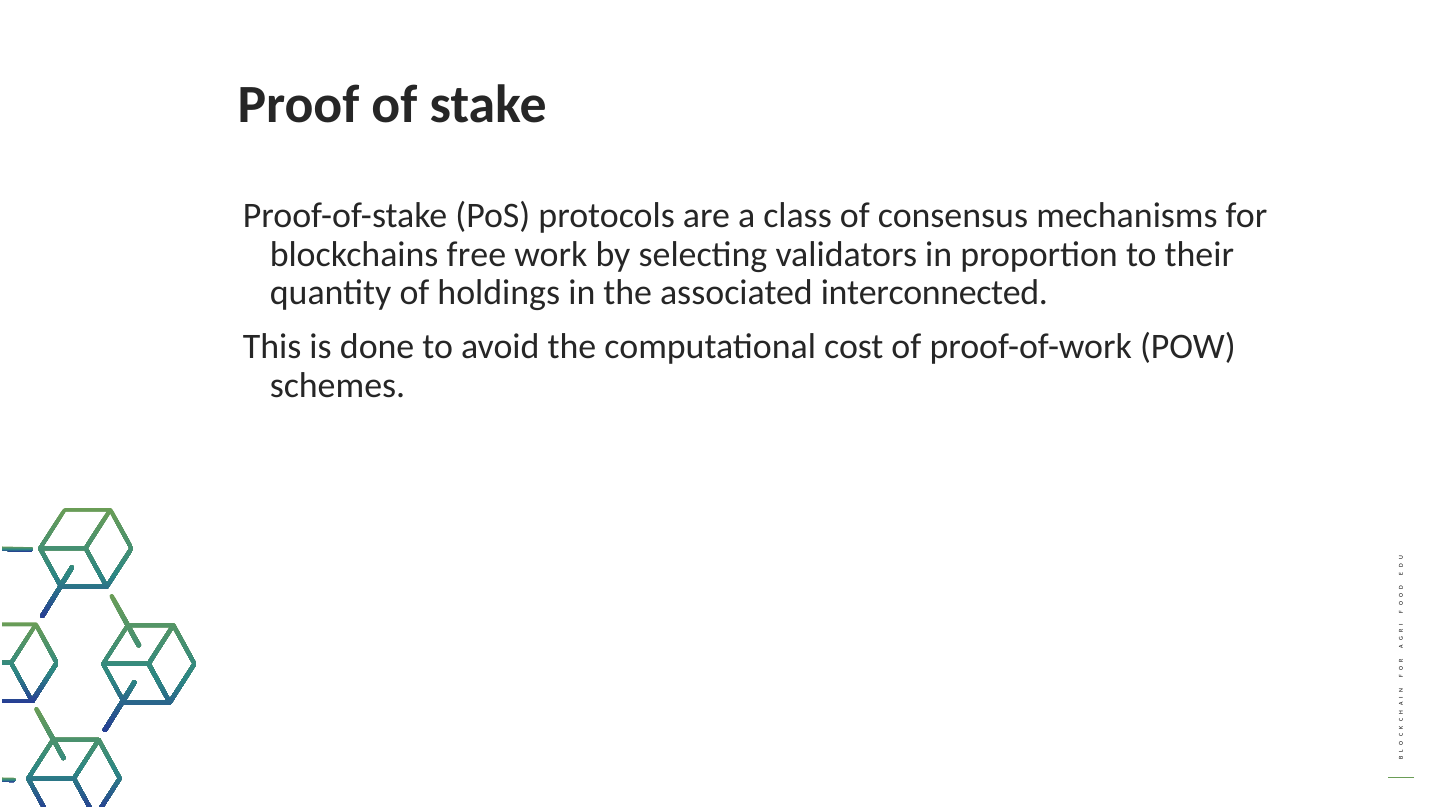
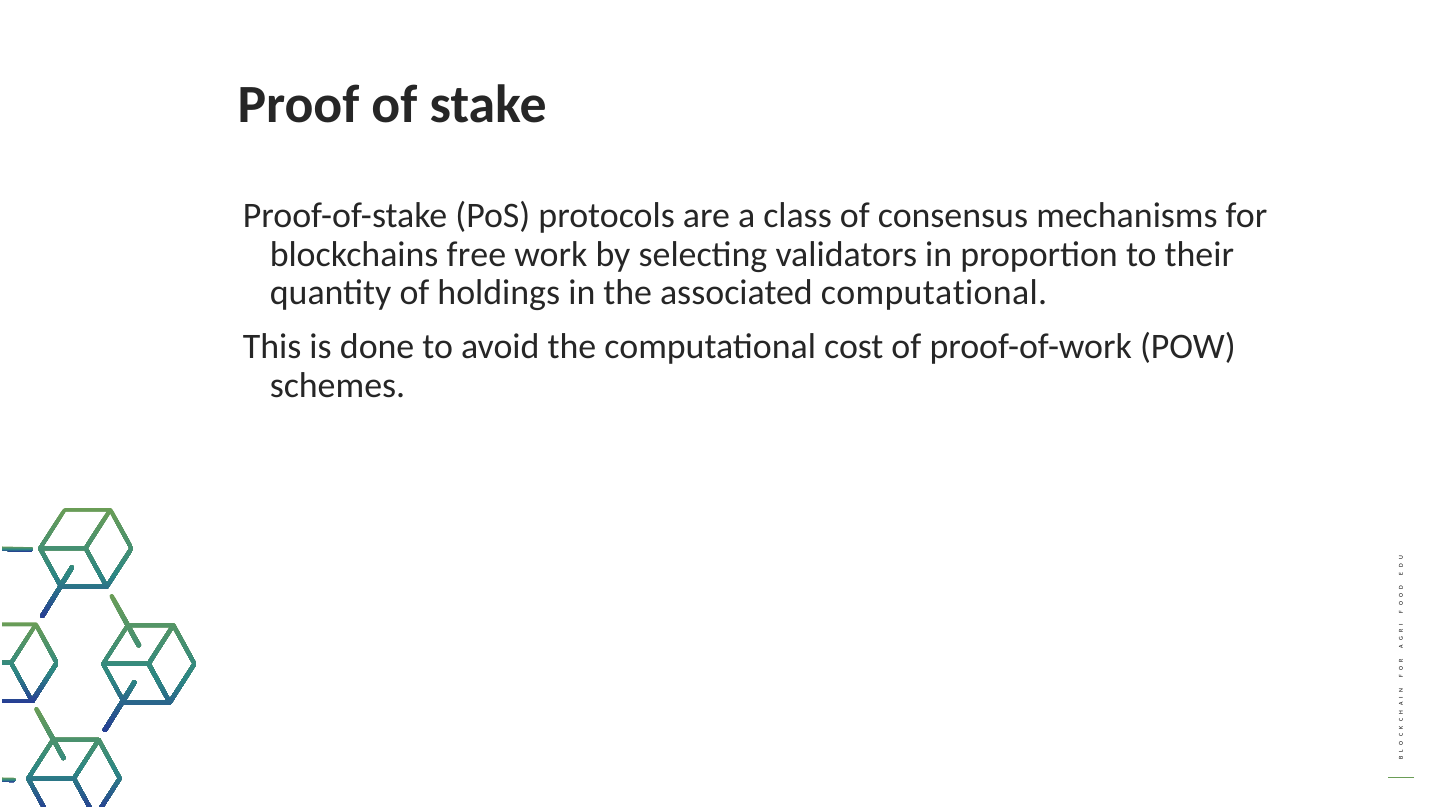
associated interconnected: interconnected -> computational (934, 293)
